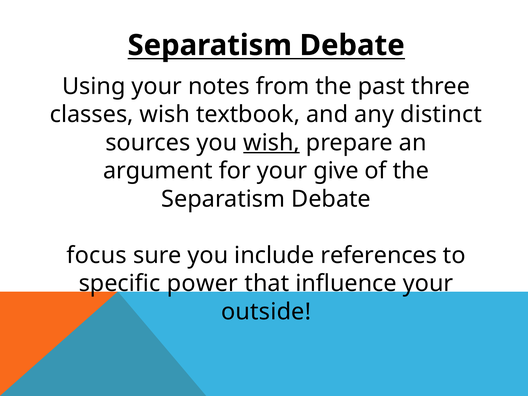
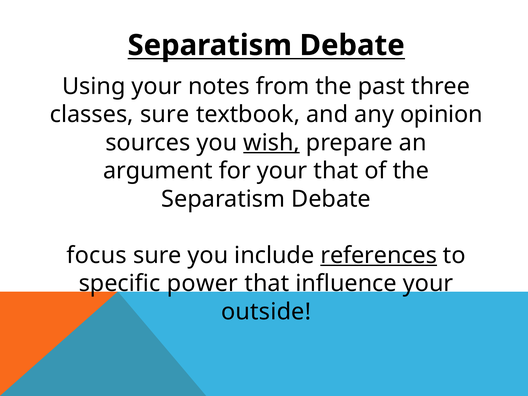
classes wish: wish -> sure (165, 114)
distinct: distinct -> opinion (441, 114)
your give: give -> that (336, 171)
references underline: none -> present (379, 255)
